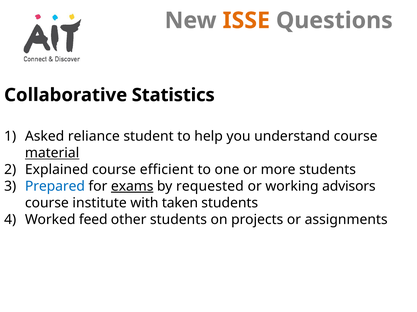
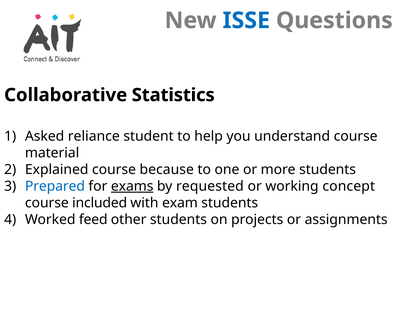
ISSE colour: orange -> blue (246, 21)
material underline: present -> none (52, 153)
efficient: efficient -> because (167, 170)
advisors: advisors -> concept (349, 187)
institute: institute -> included (100, 203)
taken: taken -> exam (180, 203)
